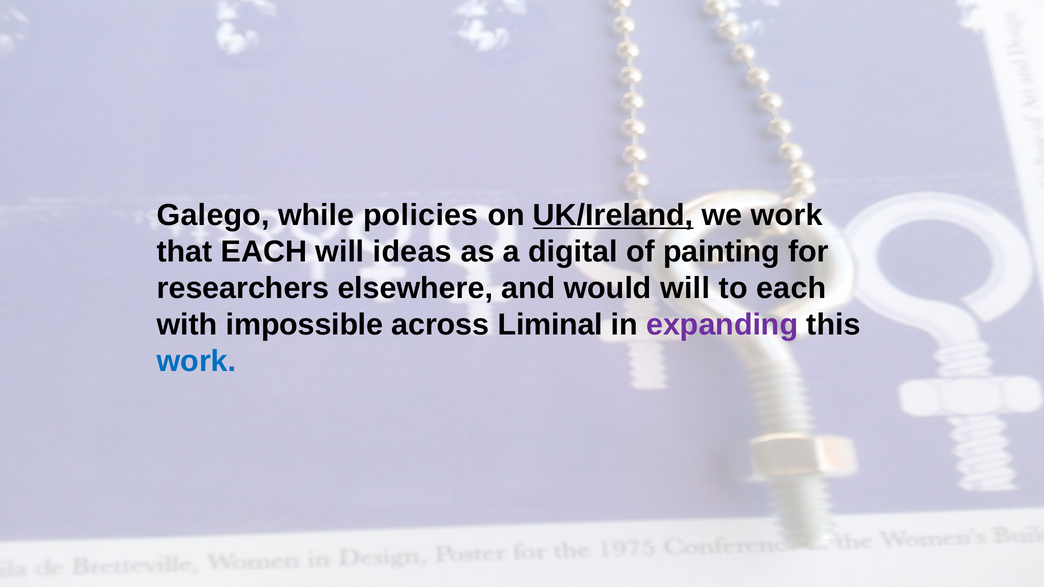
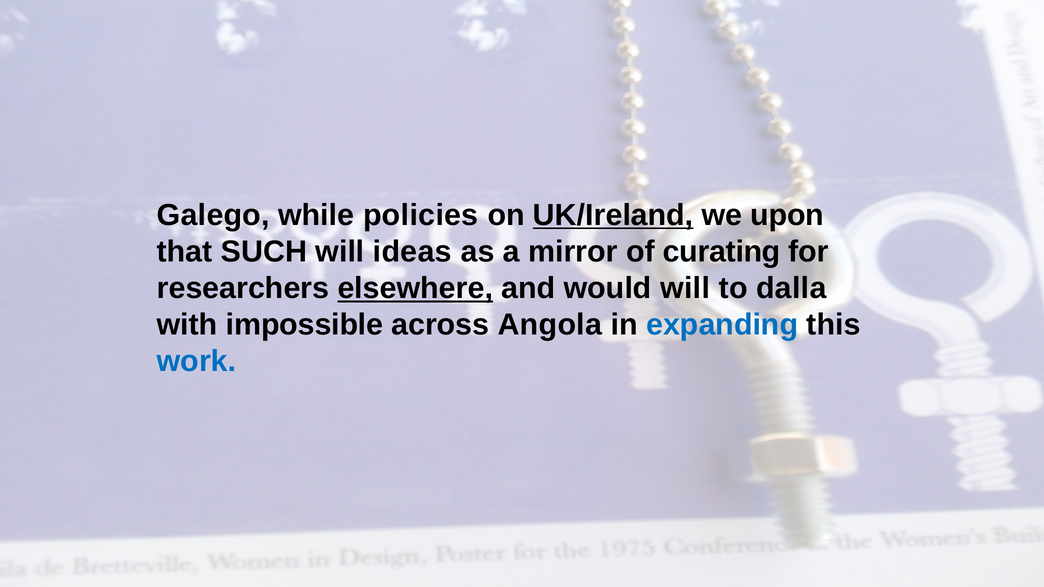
we work: work -> upon (787, 215)
that EACH: EACH -> SUCH (264, 252)
digital: digital -> mirror (573, 252)
painting: painting -> curating (722, 252)
elsewhere underline: none -> present (415, 288)
to each: each -> dalla (791, 288)
Liminal: Liminal -> Angola (550, 325)
expanding colour: purple -> blue (722, 325)
